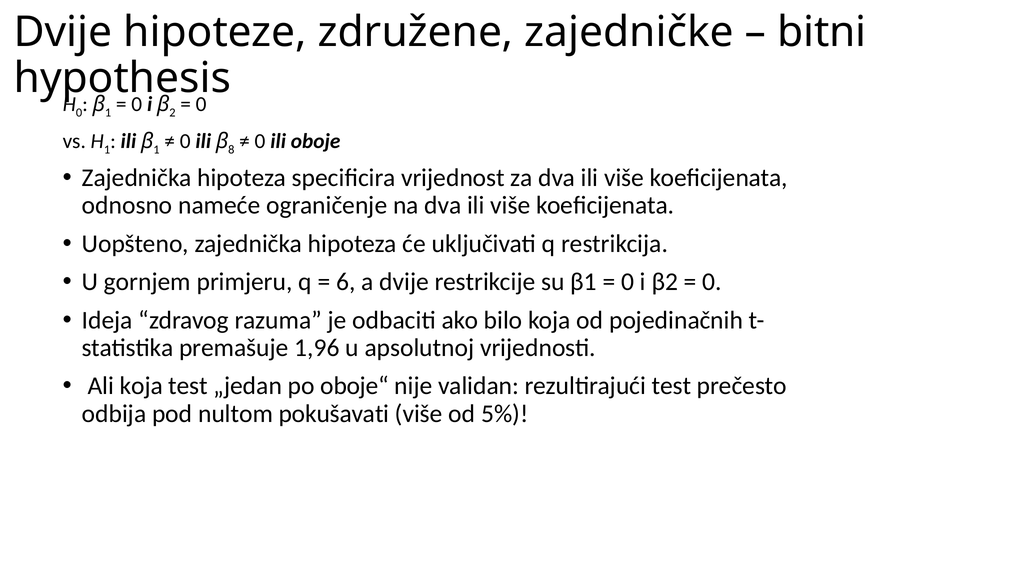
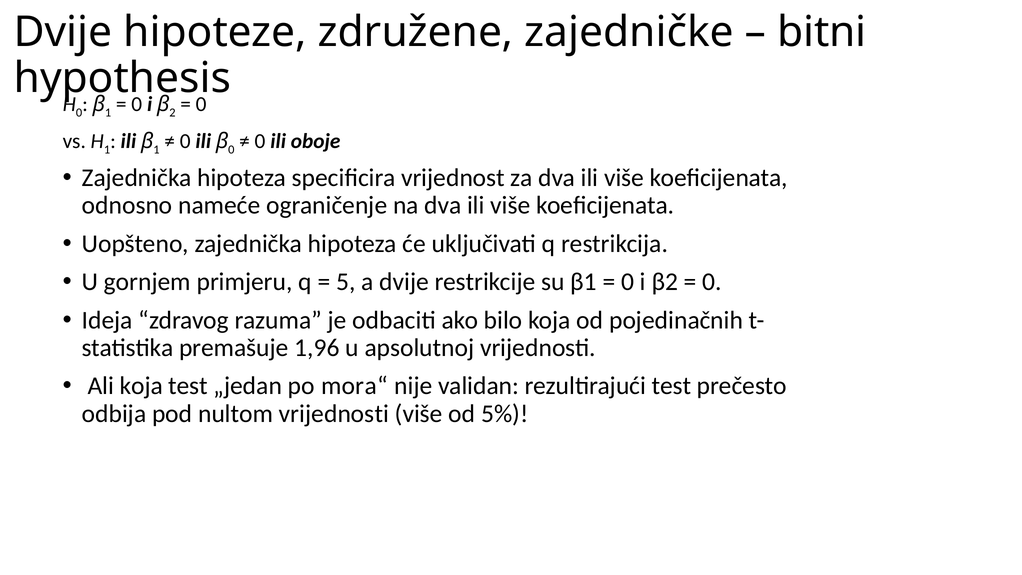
8: 8 -> 0 (231, 150)
6: 6 -> 5 (346, 282)
oboje“: oboje“ -> mora“ (354, 386)
nultom pokušavati: pokušavati -> vrijednosti (334, 414)
